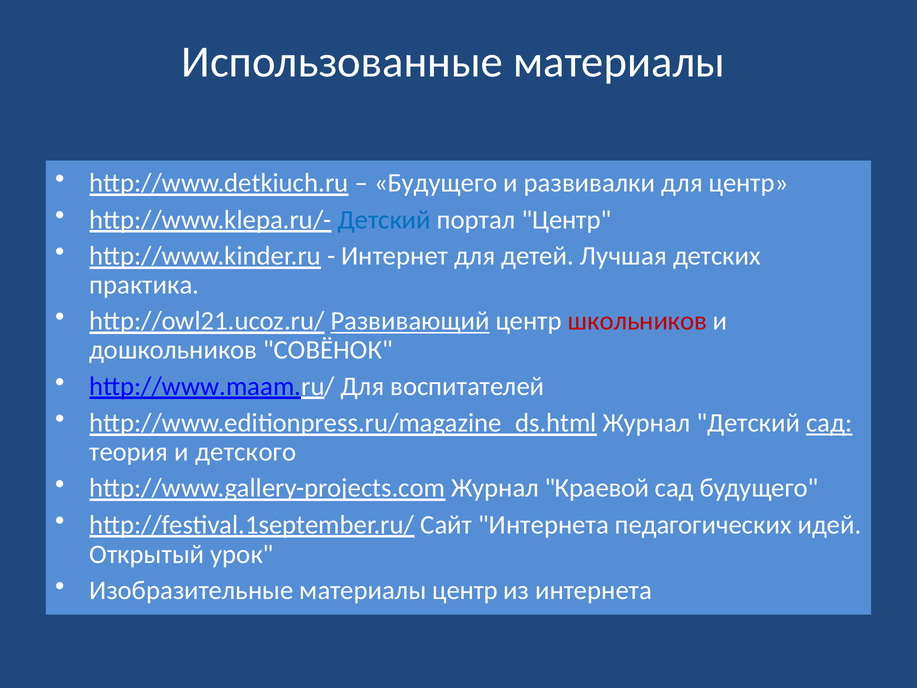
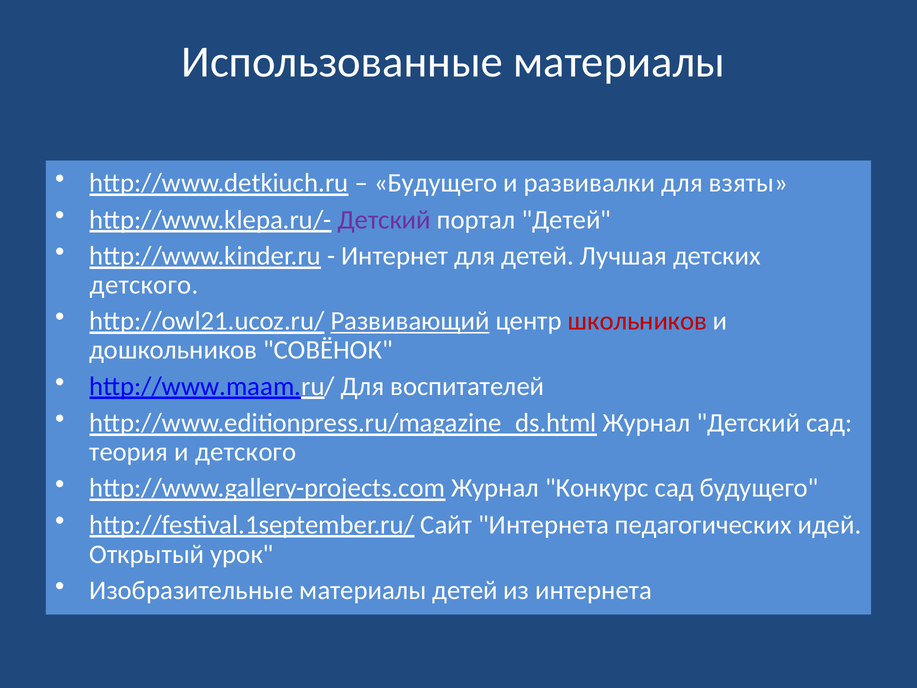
для центр: центр -> взяты (748, 183)
Детский colour: blue -> purple (384, 220)
портал Центр: Центр -> Детей (566, 220)
практика: практика -> детского (144, 285)
сад underline: present -> none (829, 423)
Краевой: Краевой -> Конкурс (597, 488)
материалы центр: центр -> детей (465, 590)
